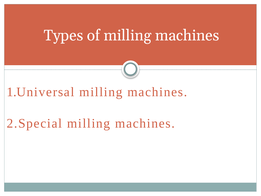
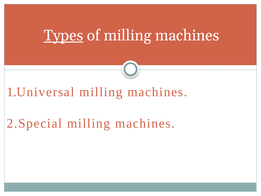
Types underline: none -> present (63, 36)
